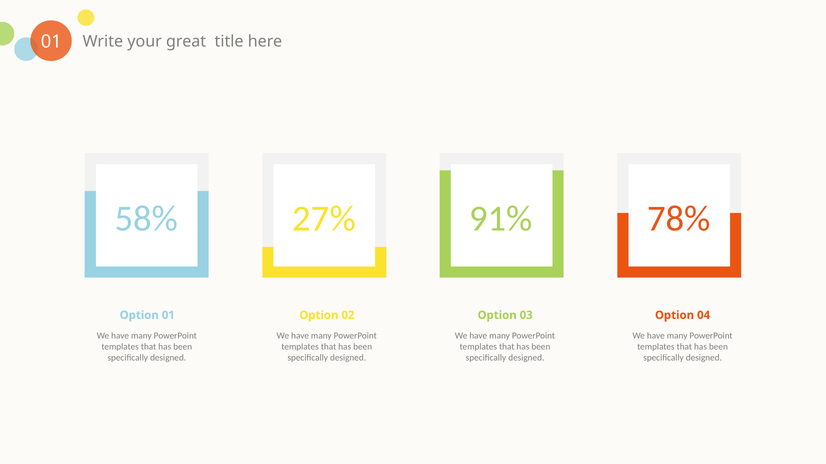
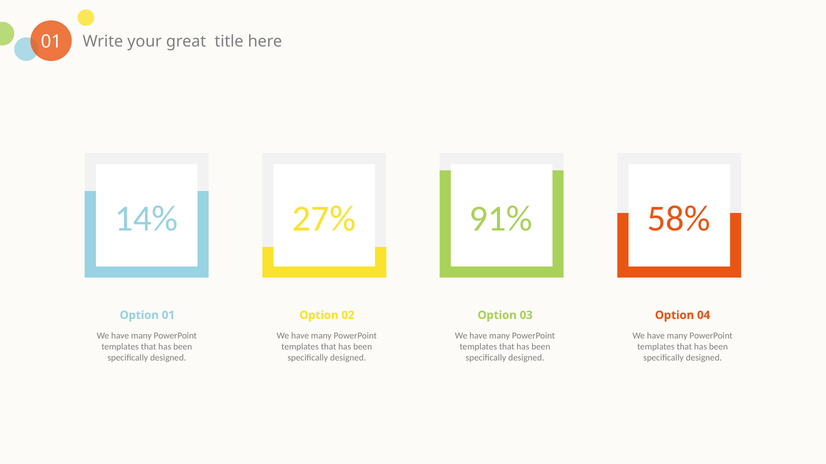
58%: 58% -> 14% (147, 219)
78%: 78% -> 58% (679, 219)
